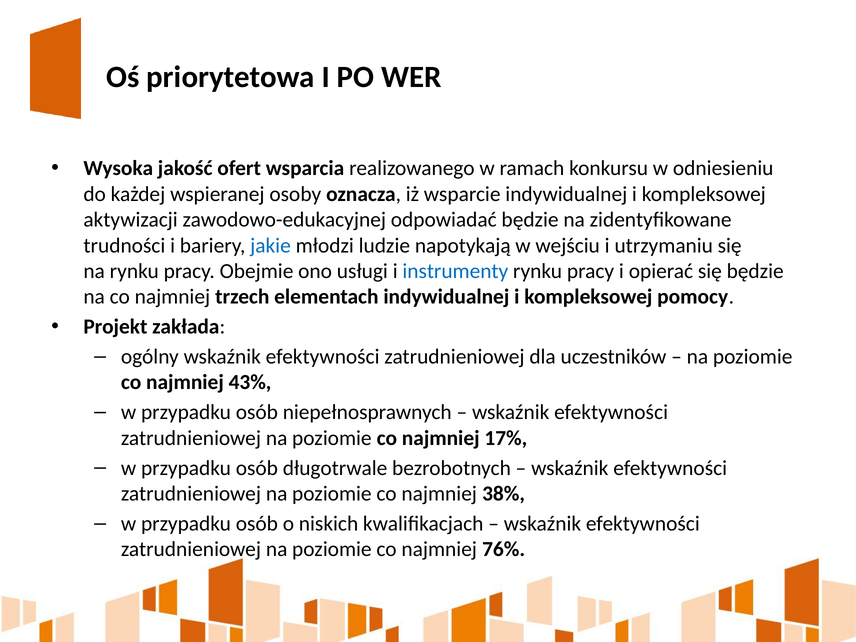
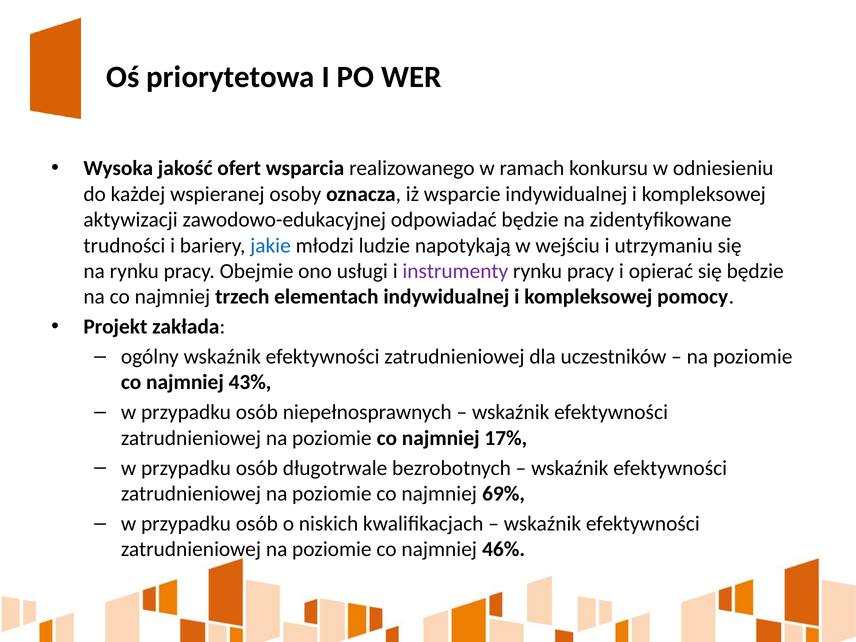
instrumenty colour: blue -> purple (455, 271)
38%: 38% -> 69% (504, 494)
76%: 76% -> 46% (504, 549)
